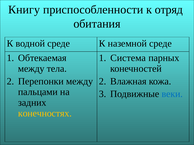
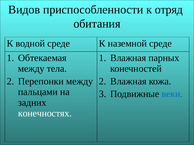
Книгу: Книгу -> Видов (24, 10)
Система: Система -> Влажная (128, 58)
конечностях colour: yellow -> white (45, 114)
